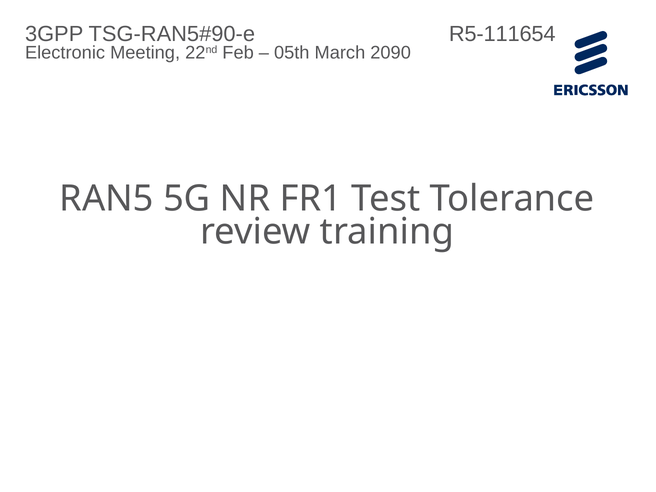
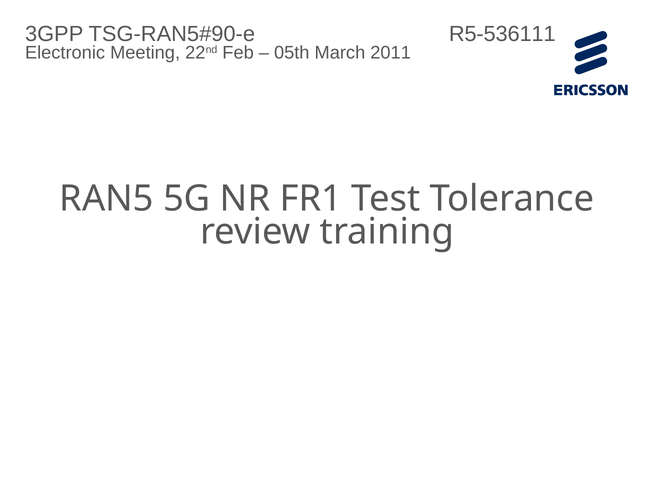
R5-111654: R5-111654 -> R5-536111 (502, 34)
2090: 2090 -> 2011 (391, 53)
